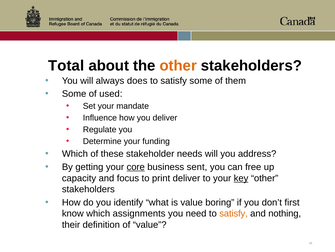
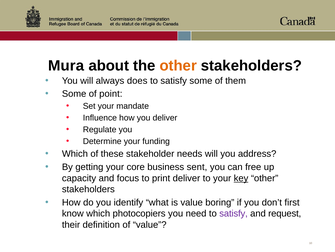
Total: Total -> Mura (66, 65)
used: used -> point (111, 94)
core underline: present -> none (136, 166)
assignments: assignments -> photocopiers (139, 213)
satisfy colour: orange -> purple (234, 213)
nothing: nothing -> request (285, 213)
